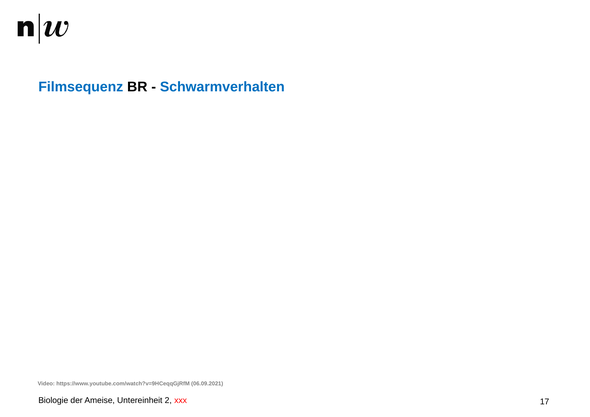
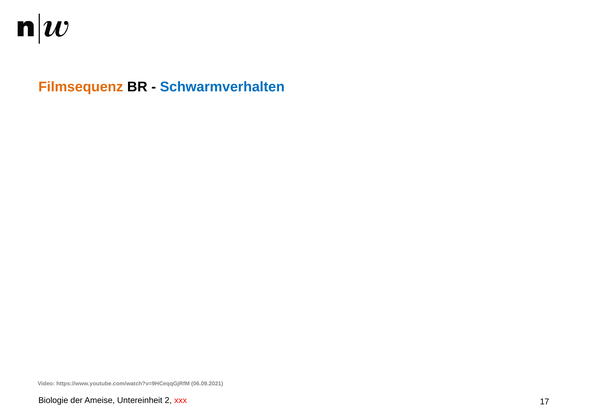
Filmsequenz colour: blue -> orange (81, 87)
